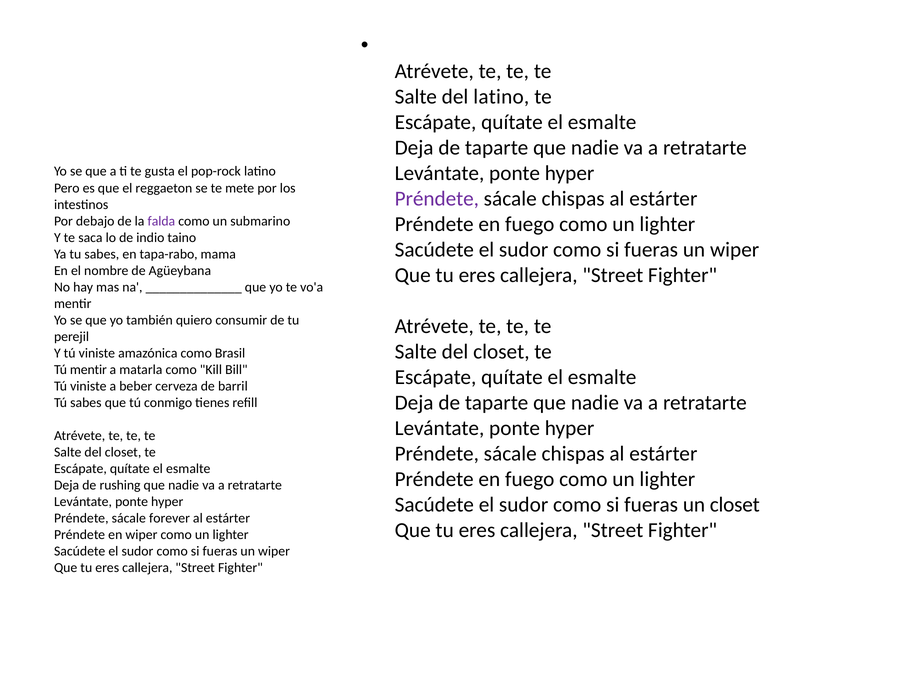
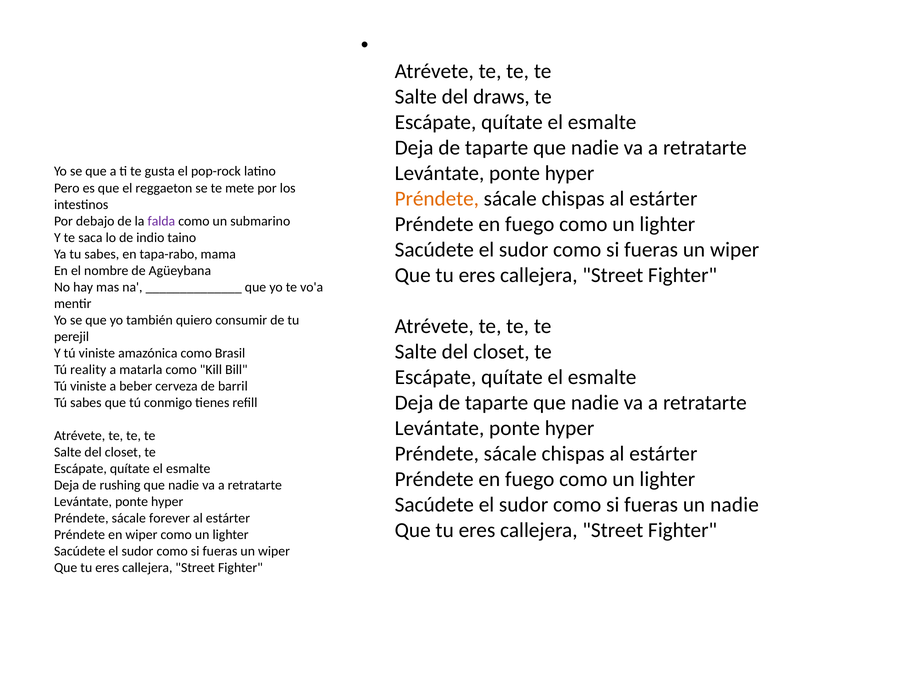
del latino: latino -> draws (501, 97)
Préndete colour: purple -> orange (437, 199)
Tú mentir: mentir -> reality (88, 370)
un closet: closet -> nadie (735, 505)
